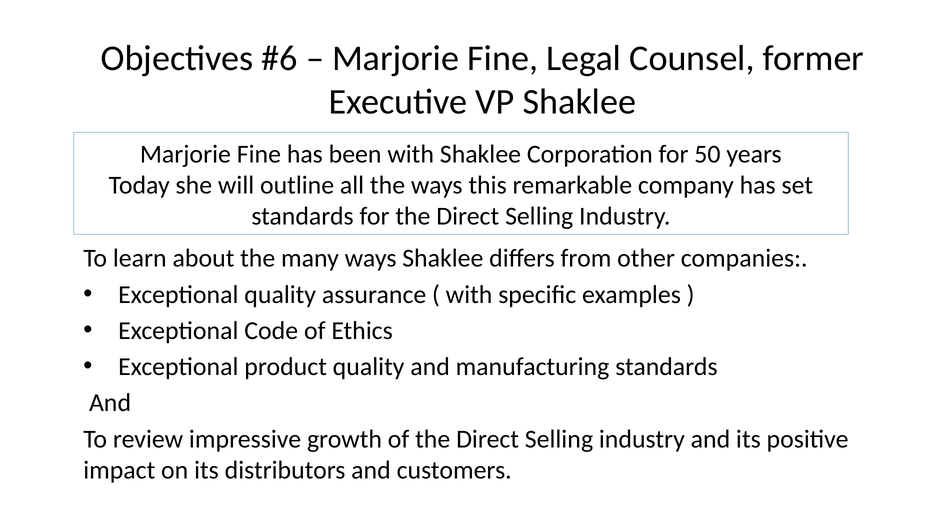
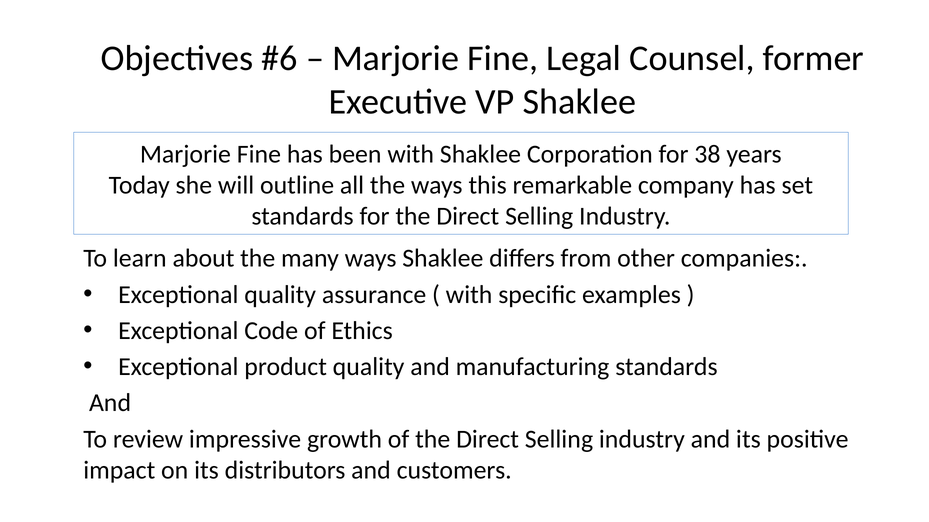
50: 50 -> 38 (707, 154)
